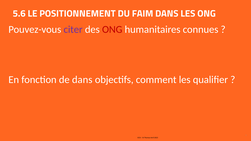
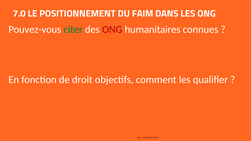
5.6: 5.6 -> 7.0 (19, 14)
citer colour: purple -> green (73, 30)
de dans: dans -> droit (82, 80)
